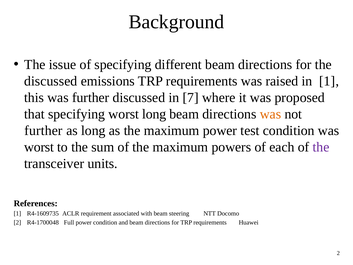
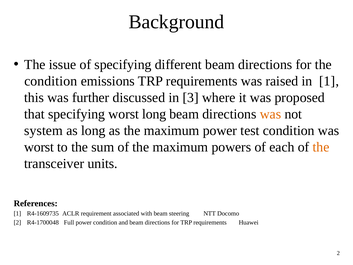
discussed: discussed -> condition (51, 81)
7: 7 -> 3 (191, 98)
further: further -> system (43, 131)
the colour: purple -> orange (321, 147)
